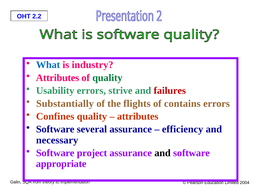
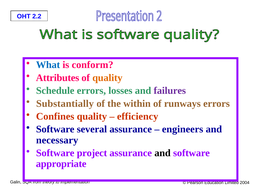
industry: industry -> conform (93, 65)
quality colour: green -> orange (107, 78)
Usability: Usability -> Schedule (55, 91)
strive: strive -> losses (120, 91)
failures colour: red -> purple (170, 91)
flights: flights -> within (137, 104)
contains: contains -> runways (182, 104)
attributes: attributes -> efficiency (138, 117)
efficiency: efficiency -> engineers (183, 129)
